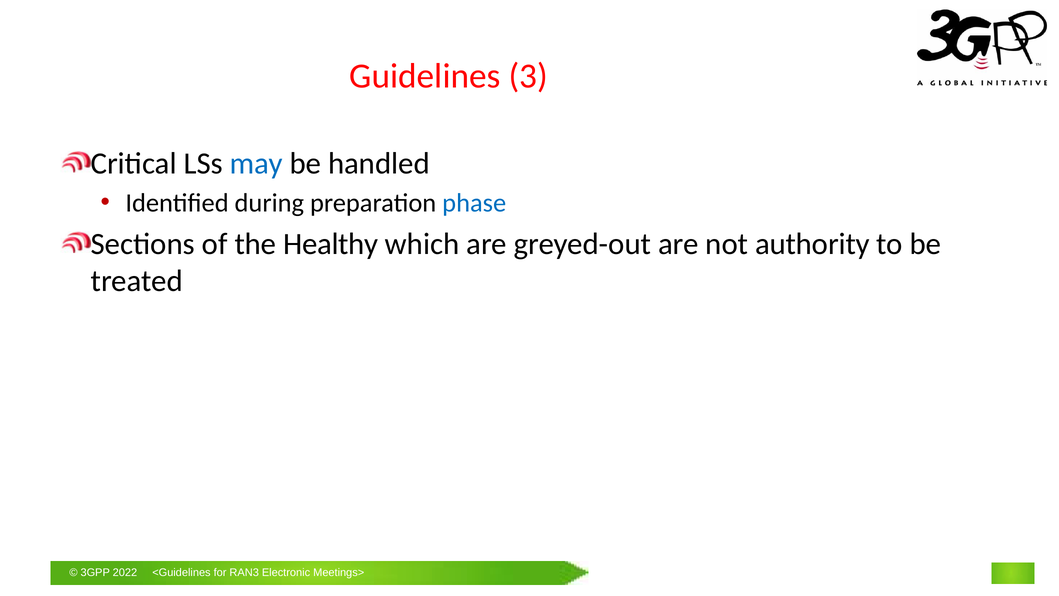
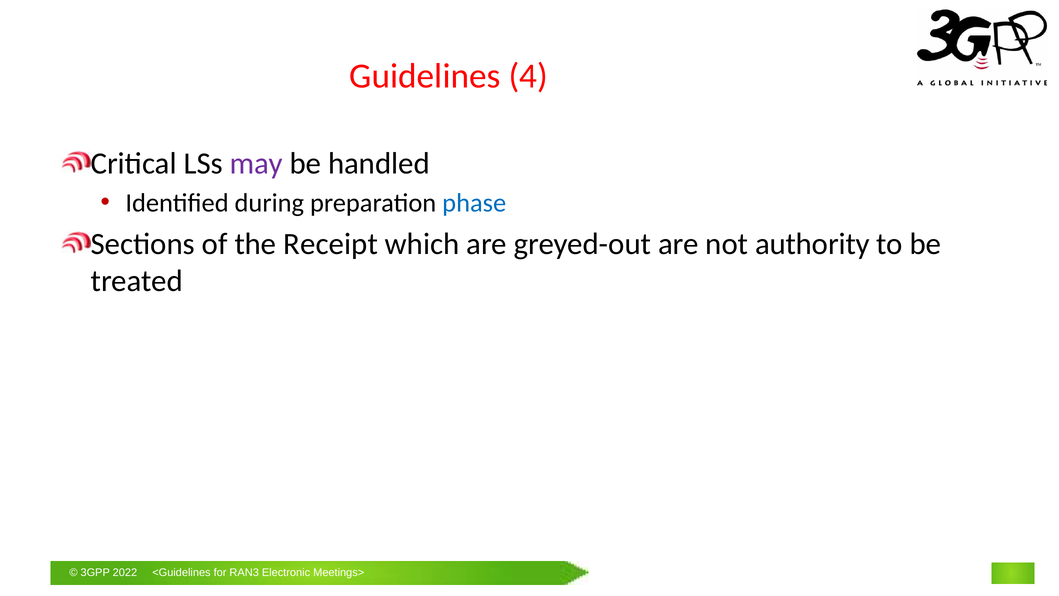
3: 3 -> 4 (528, 76)
may colour: blue -> purple (256, 164)
Healthy: Healthy -> Receipt (331, 244)
